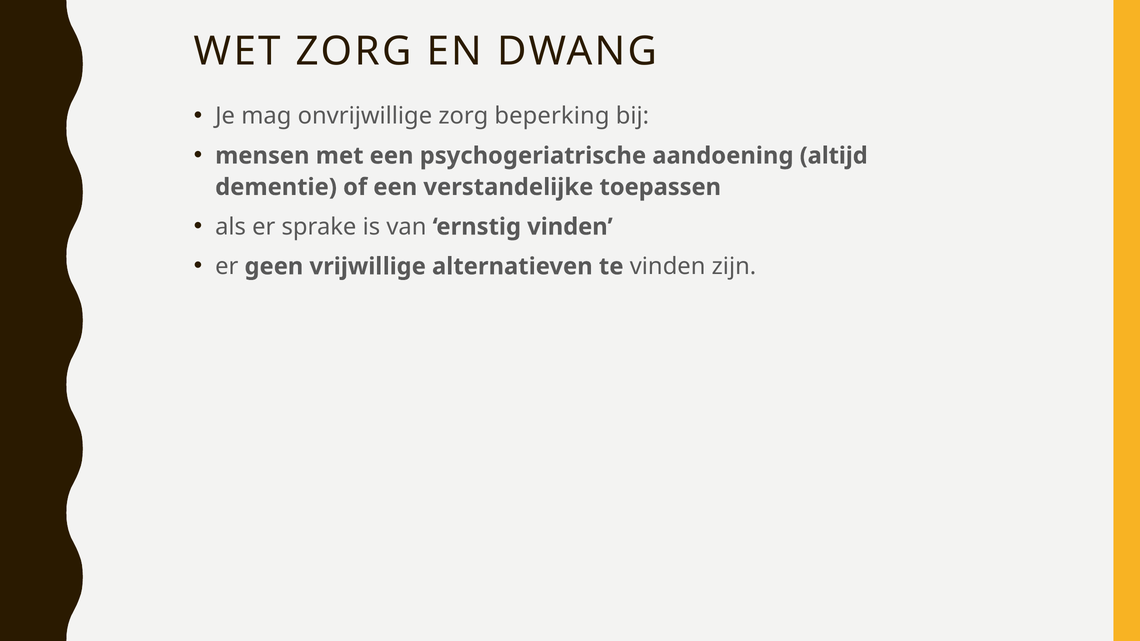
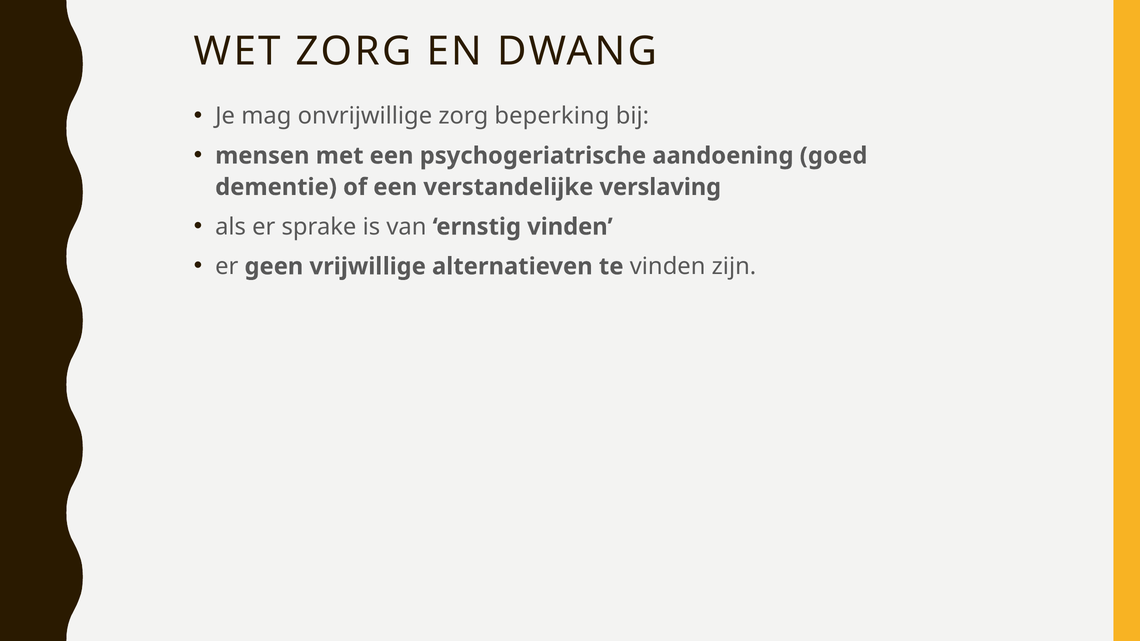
altijd: altijd -> goed (834, 156)
toepassen: toepassen -> verslaving (660, 187)
